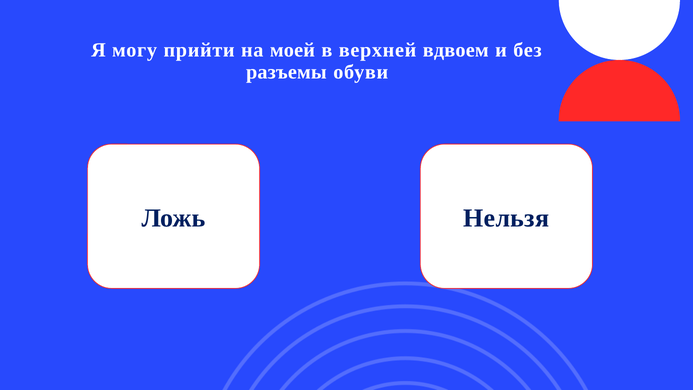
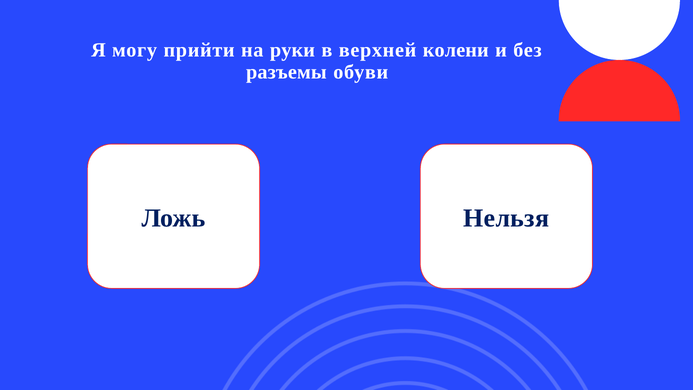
моей: моей -> руки (292, 50)
вдвоем: вдвоем -> колени (456, 50)
